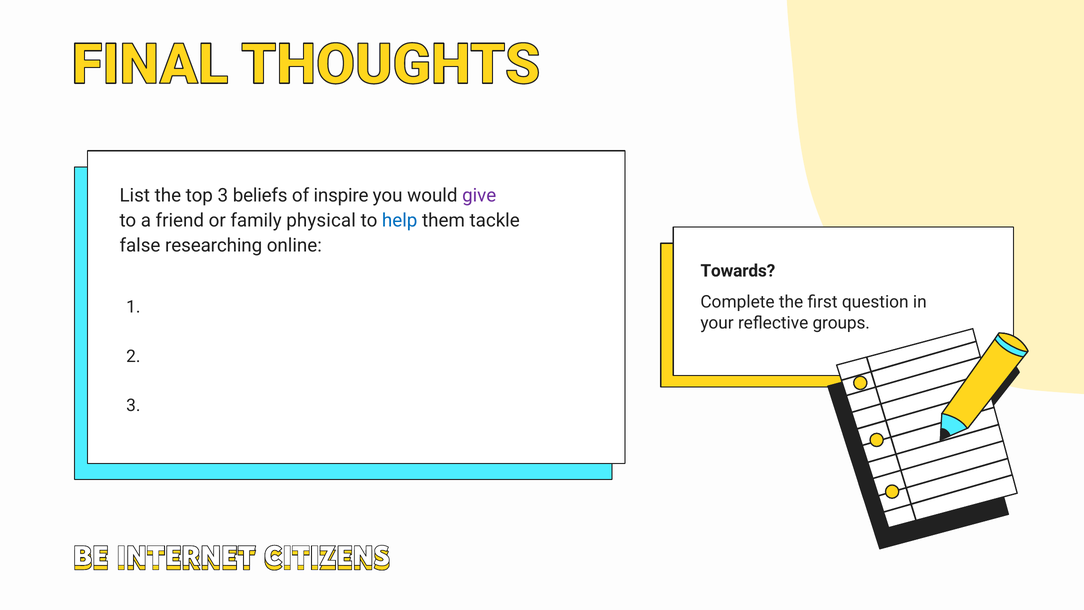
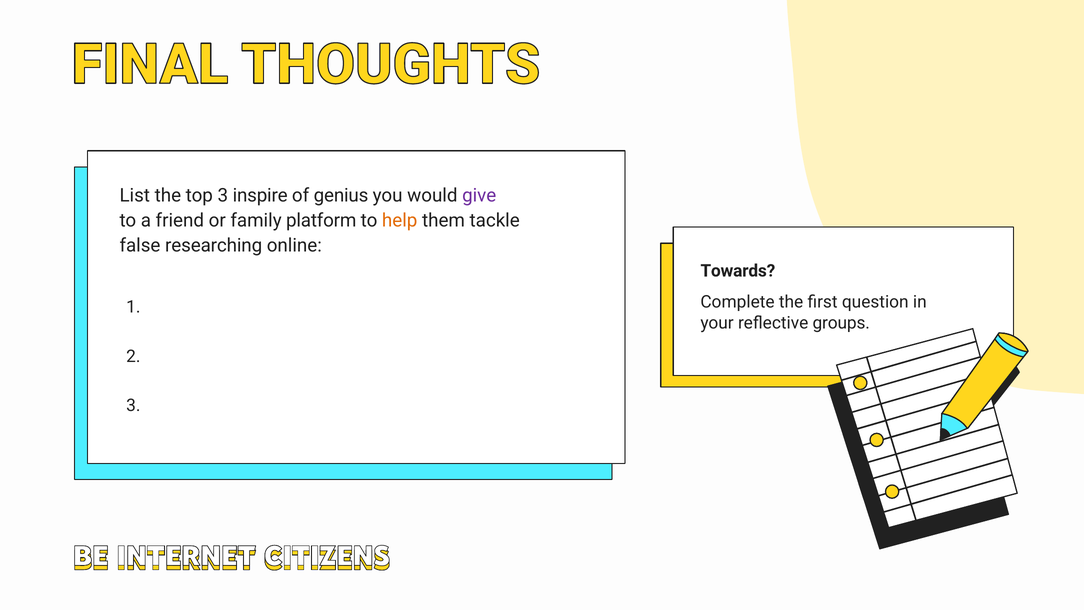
beliefs: beliefs -> inspire (260, 196)
inspire: inspire -> genius (341, 196)
physical: physical -> platform (321, 220)
help colour: blue -> orange (400, 220)
